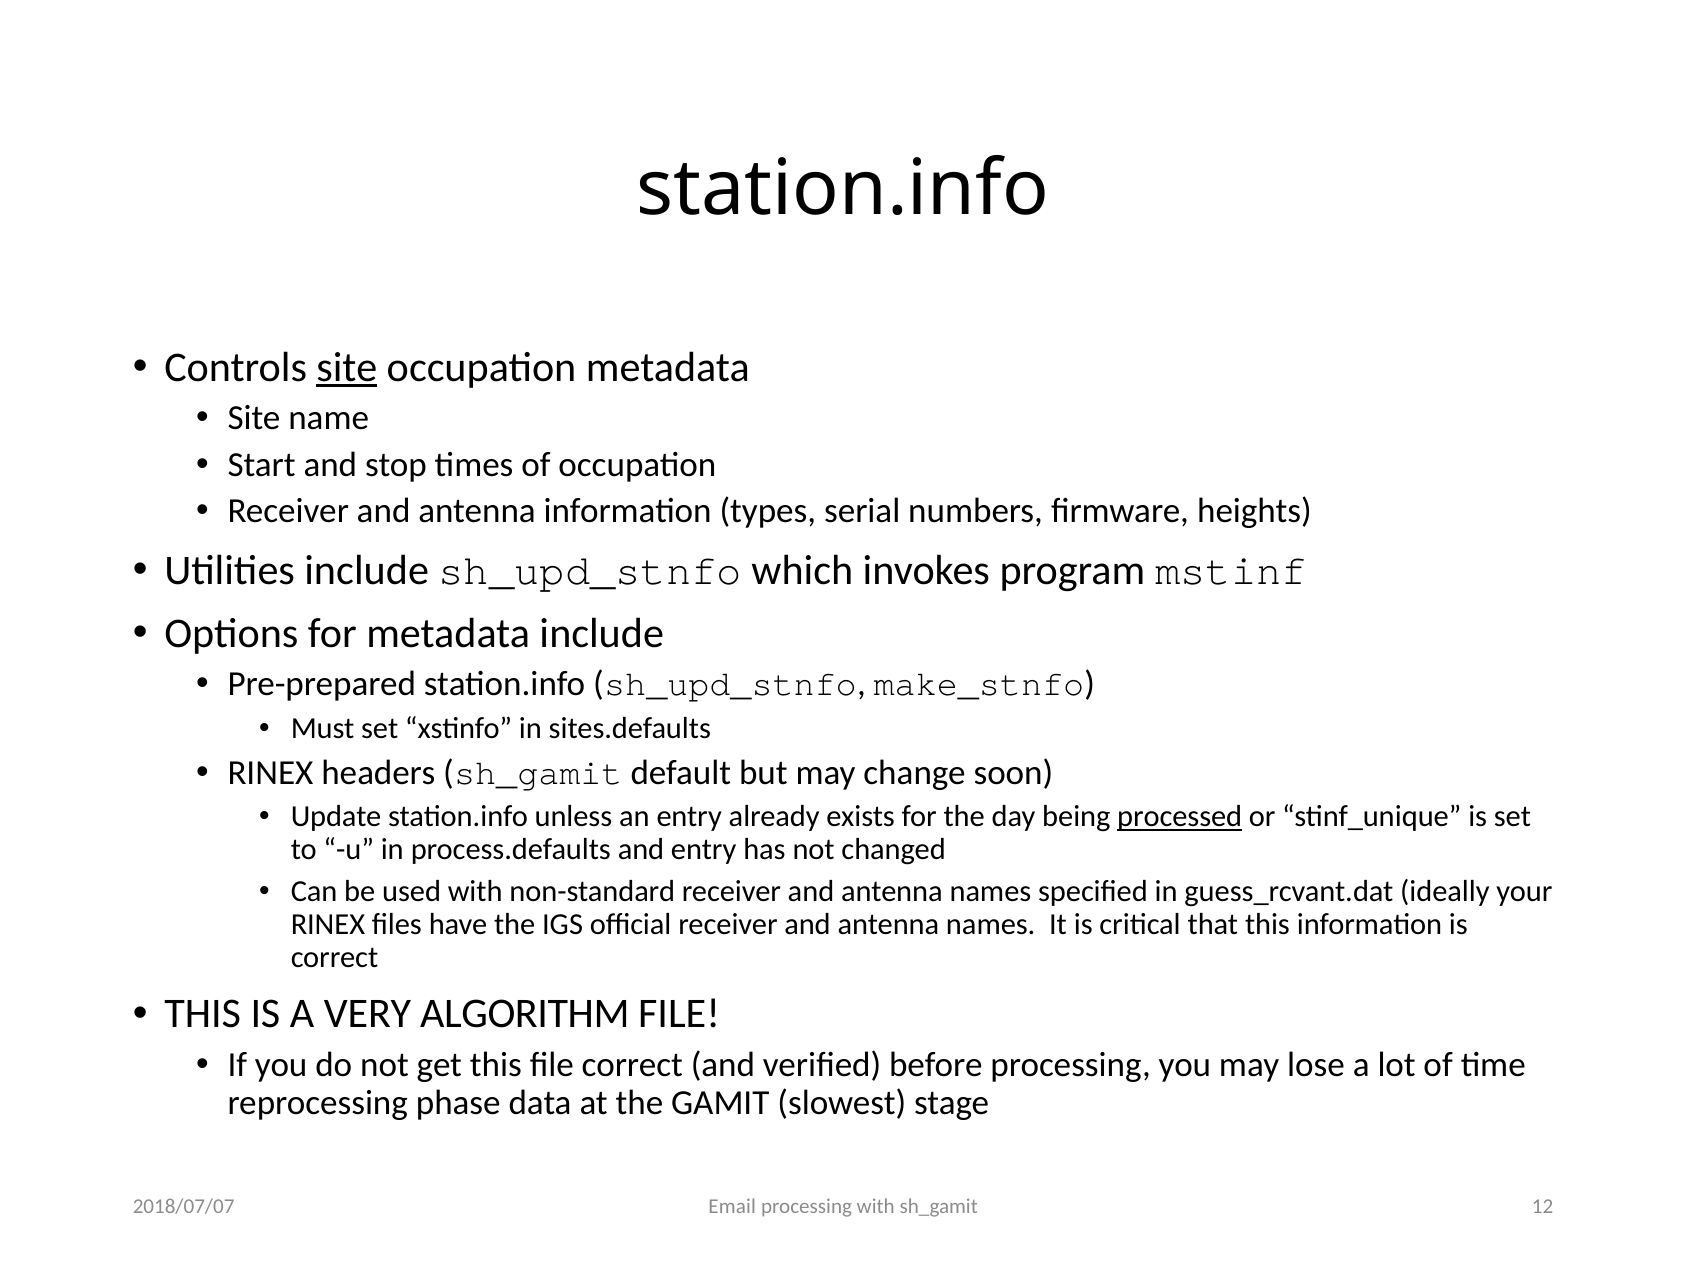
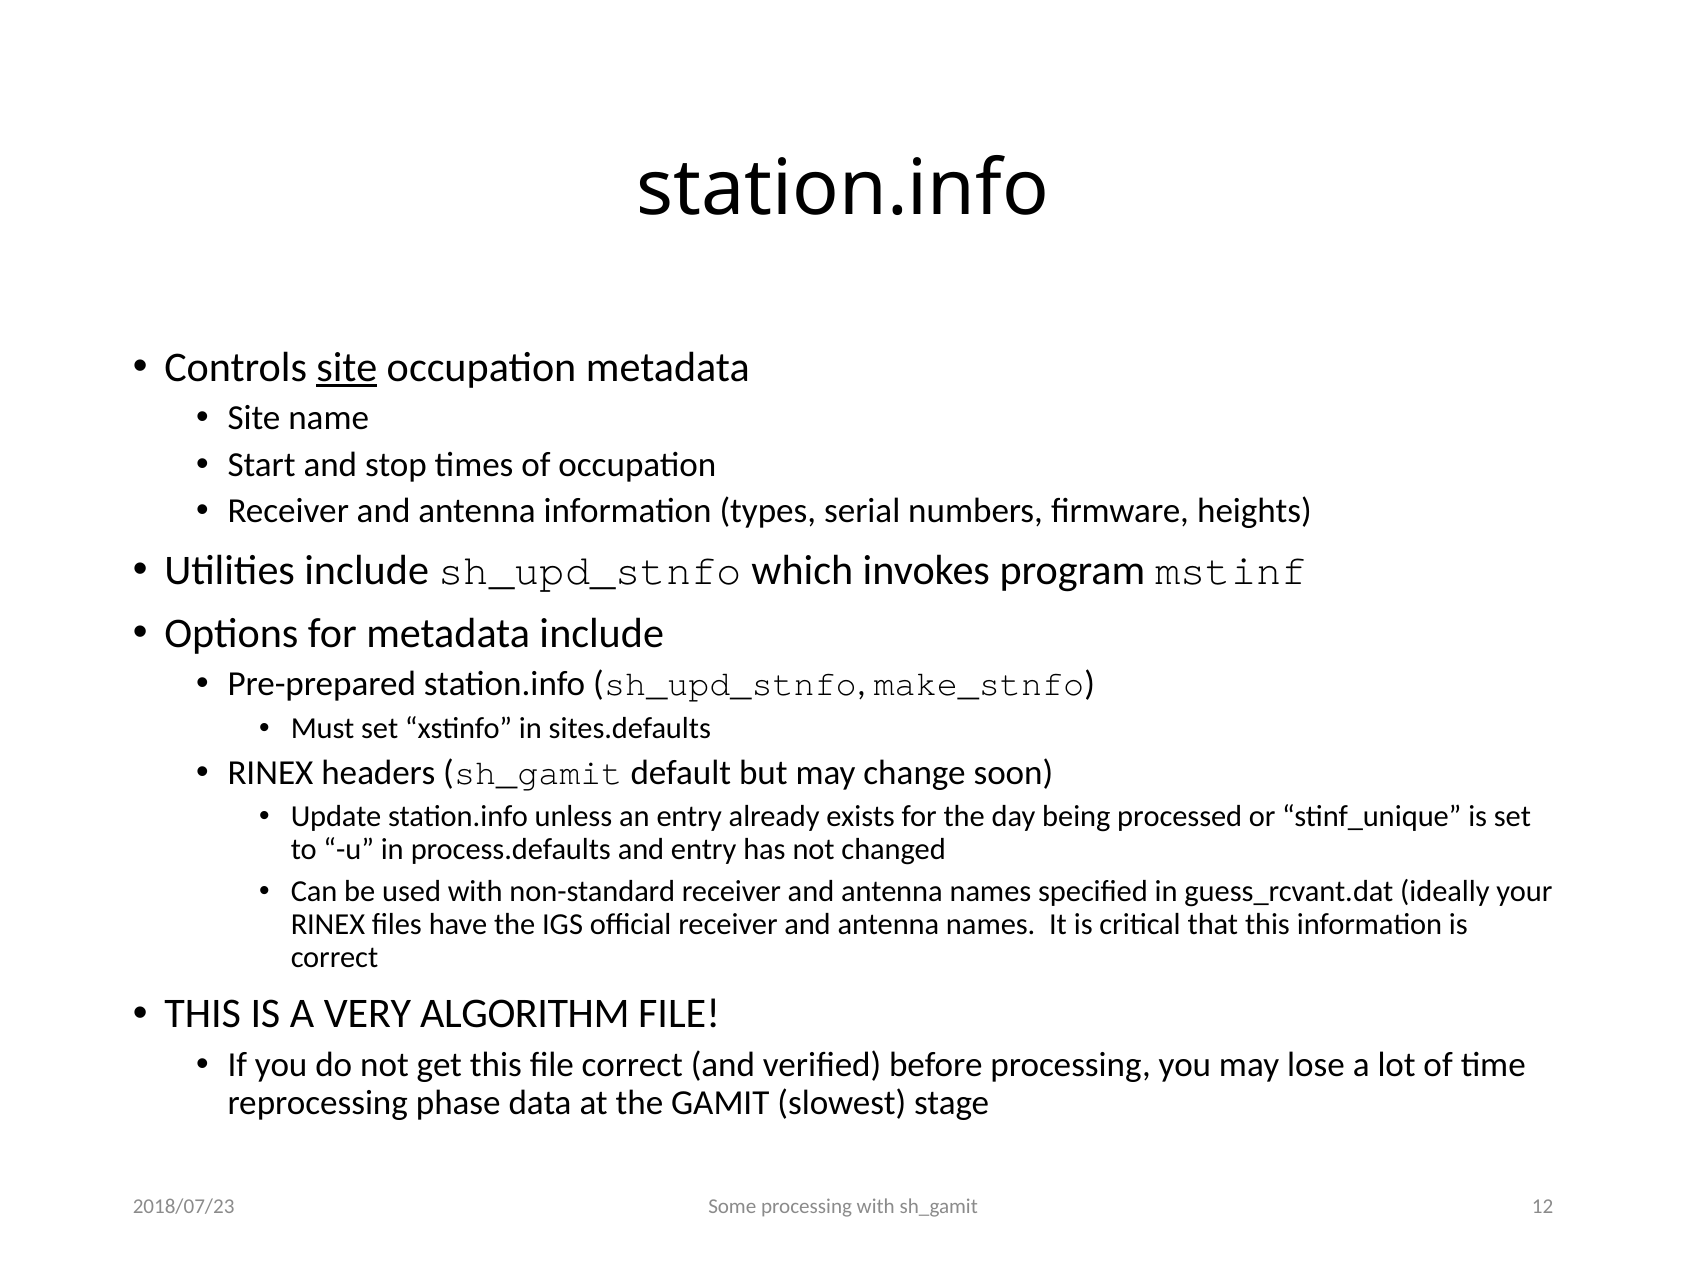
processed underline: present -> none (1180, 817)
Email: Email -> Some (732, 1207)
2018/07/07: 2018/07/07 -> 2018/07/23 (184, 1207)
